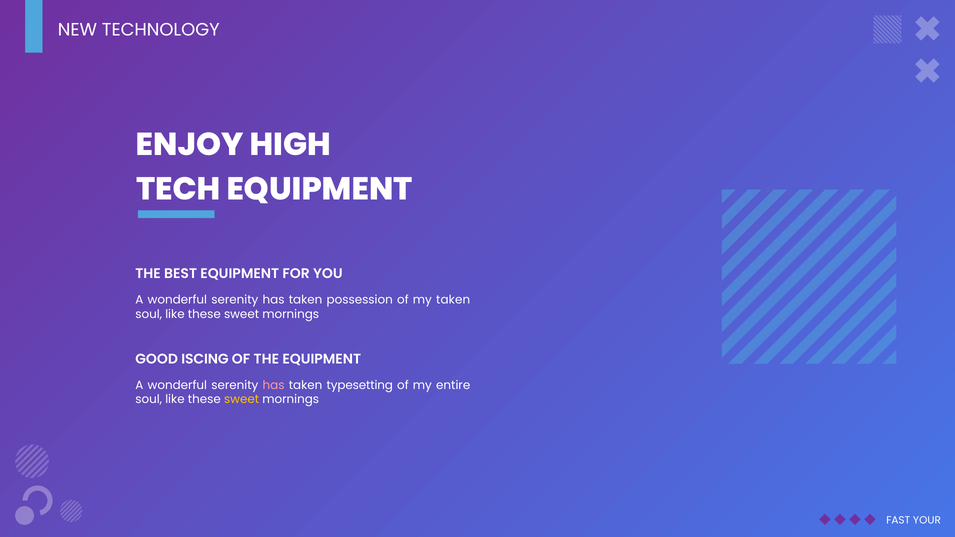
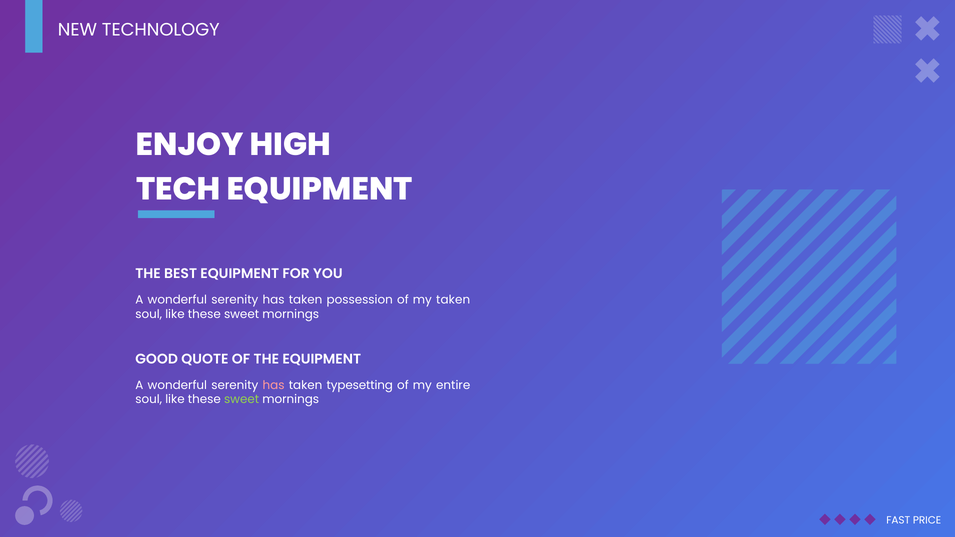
ISCING: ISCING -> QUOTE (205, 359)
sweet colour: yellow -> light green (242, 400)
YOUR: YOUR -> PRICE (927, 521)
